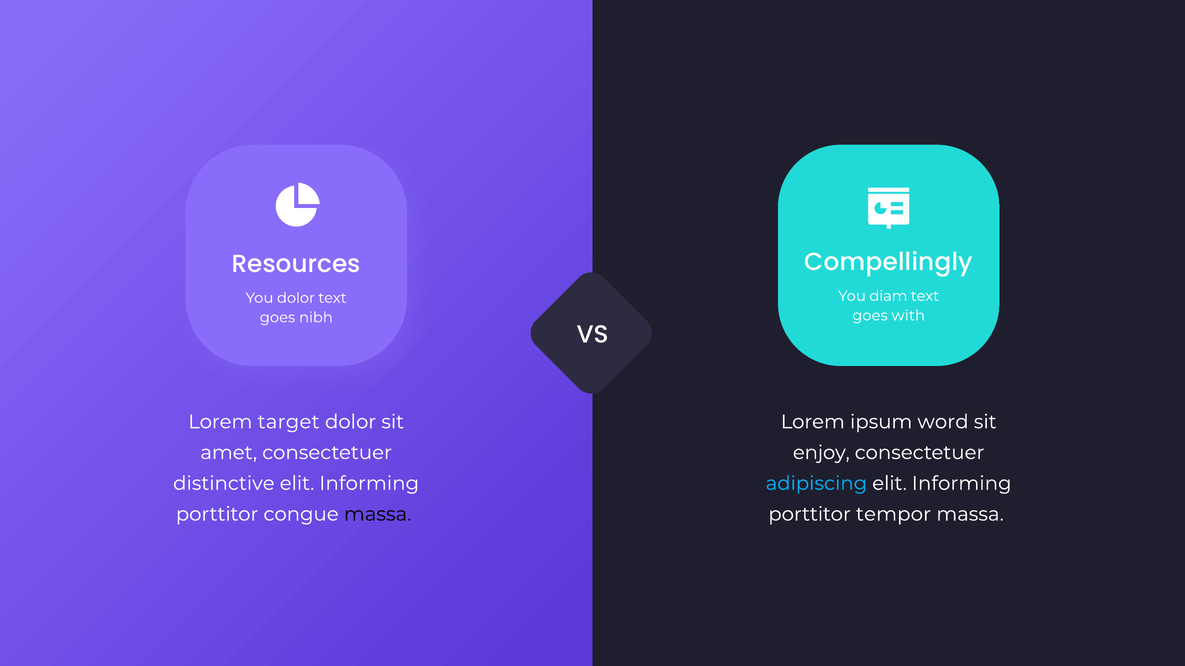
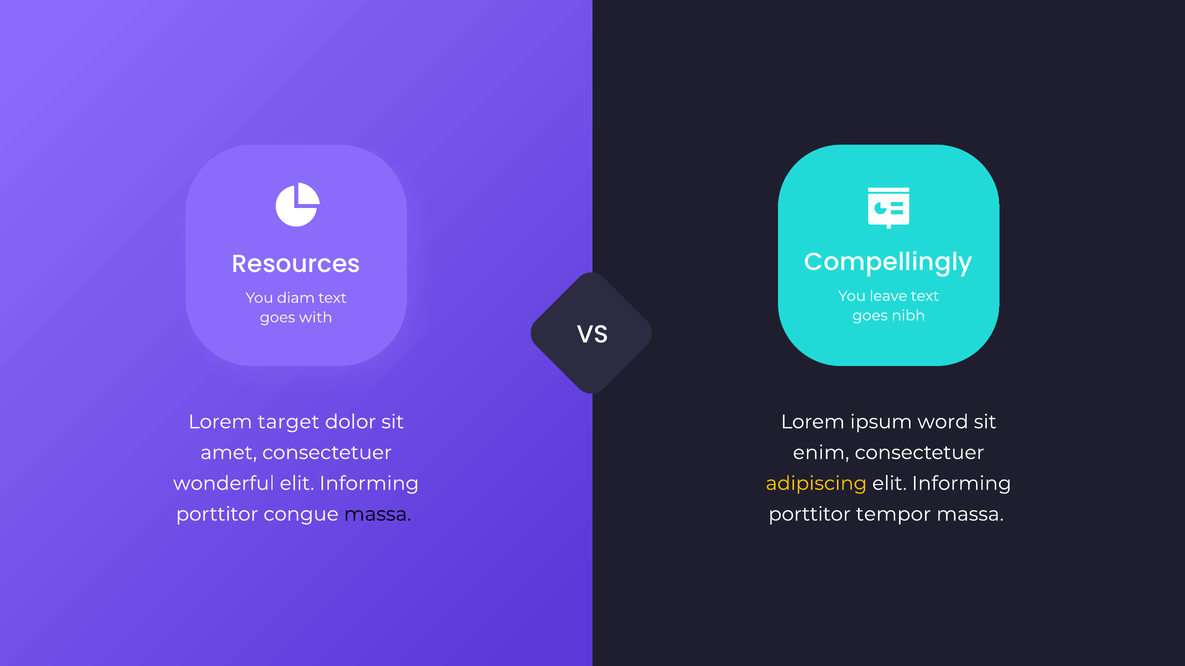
diam: diam -> leave (888, 296)
You dolor: dolor -> diam (296, 298)
with: with -> nibh (908, 316)
nibh: nibh -> with (316, 318)
enjoy: enjoy -> enim (821, 453)
distinctive: distinctive -> wonderful (224, 484)
adipiscing colour: light blue -> yellow (816, 484)
